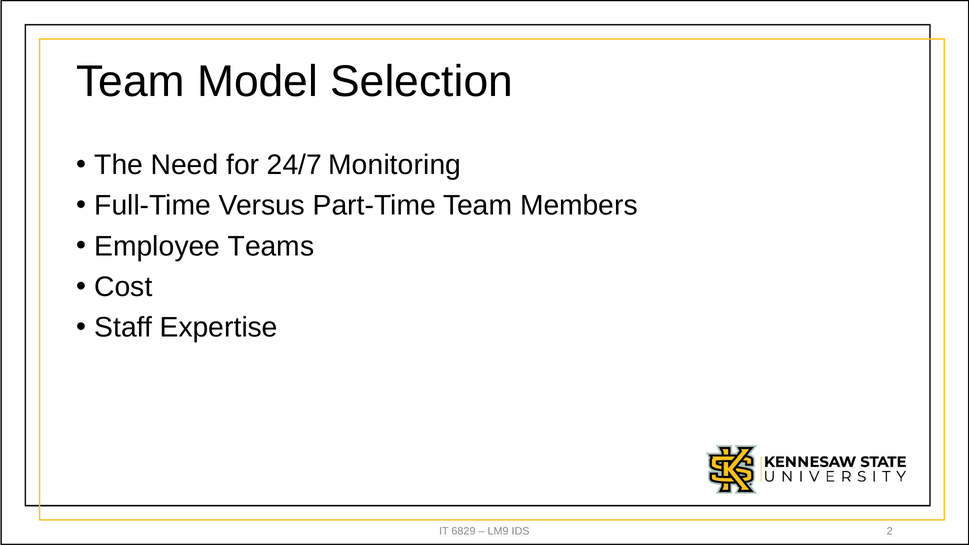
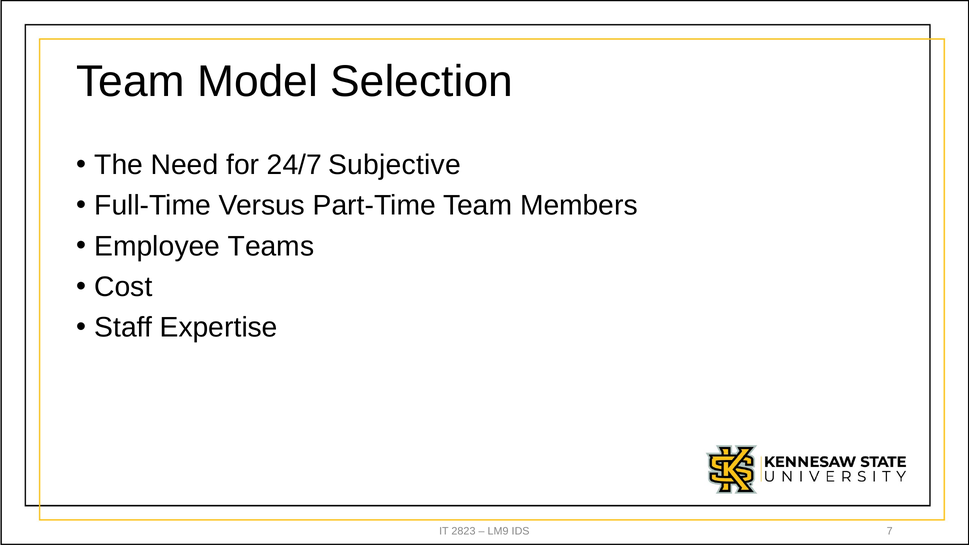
Monitoring: Monitoring -> Subjective (395, 165)
6829: 6829 -> 2823 (463, 531)
2: 2 -> 7 (890, 531)
